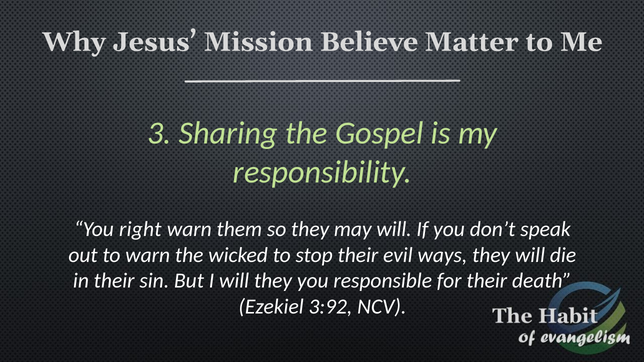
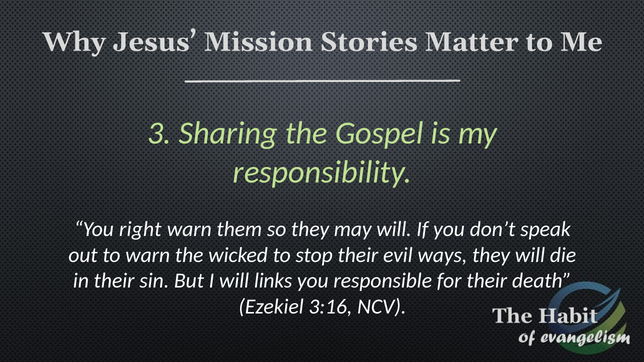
Believe: Believe -> Stories (369, 42)
will they: they -> links (273, 281)
3:92: 3:92 -> 3:16 (330, 307)
